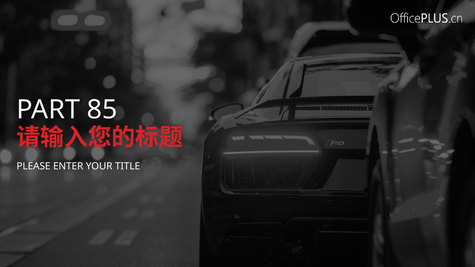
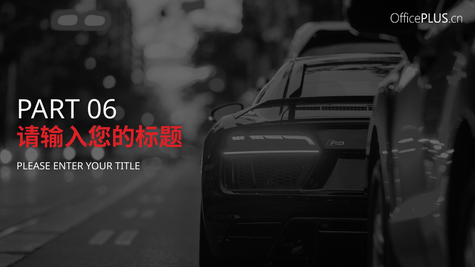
85: 85 -> 06 (102, 110)
